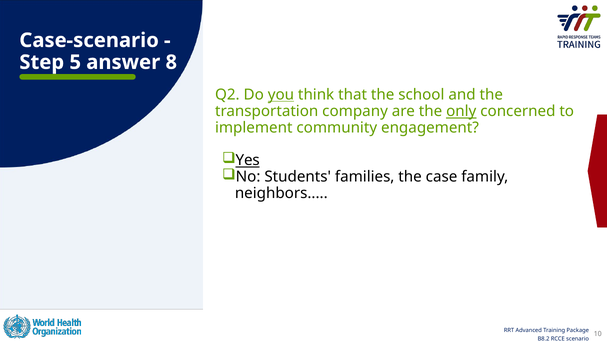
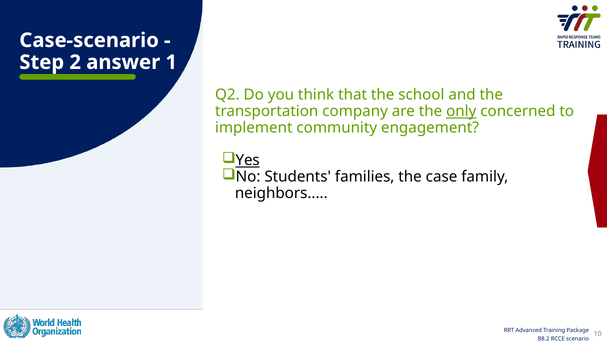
5: 5 -> 2 (75, 62)
8: 8 -> 1 (171, 62)
you underline: present -> none (281, 95)
